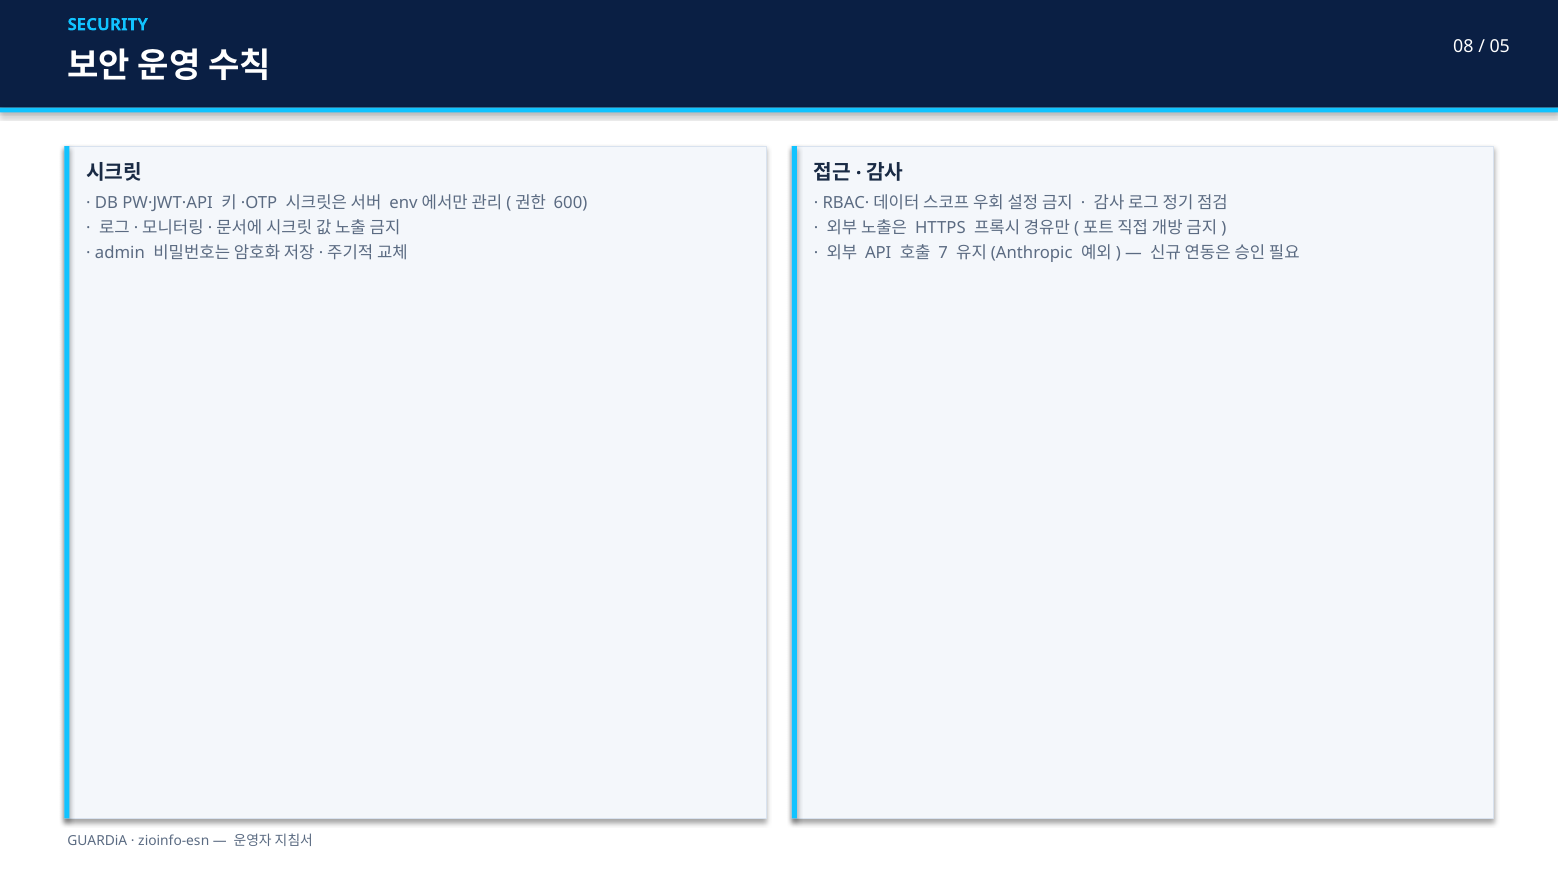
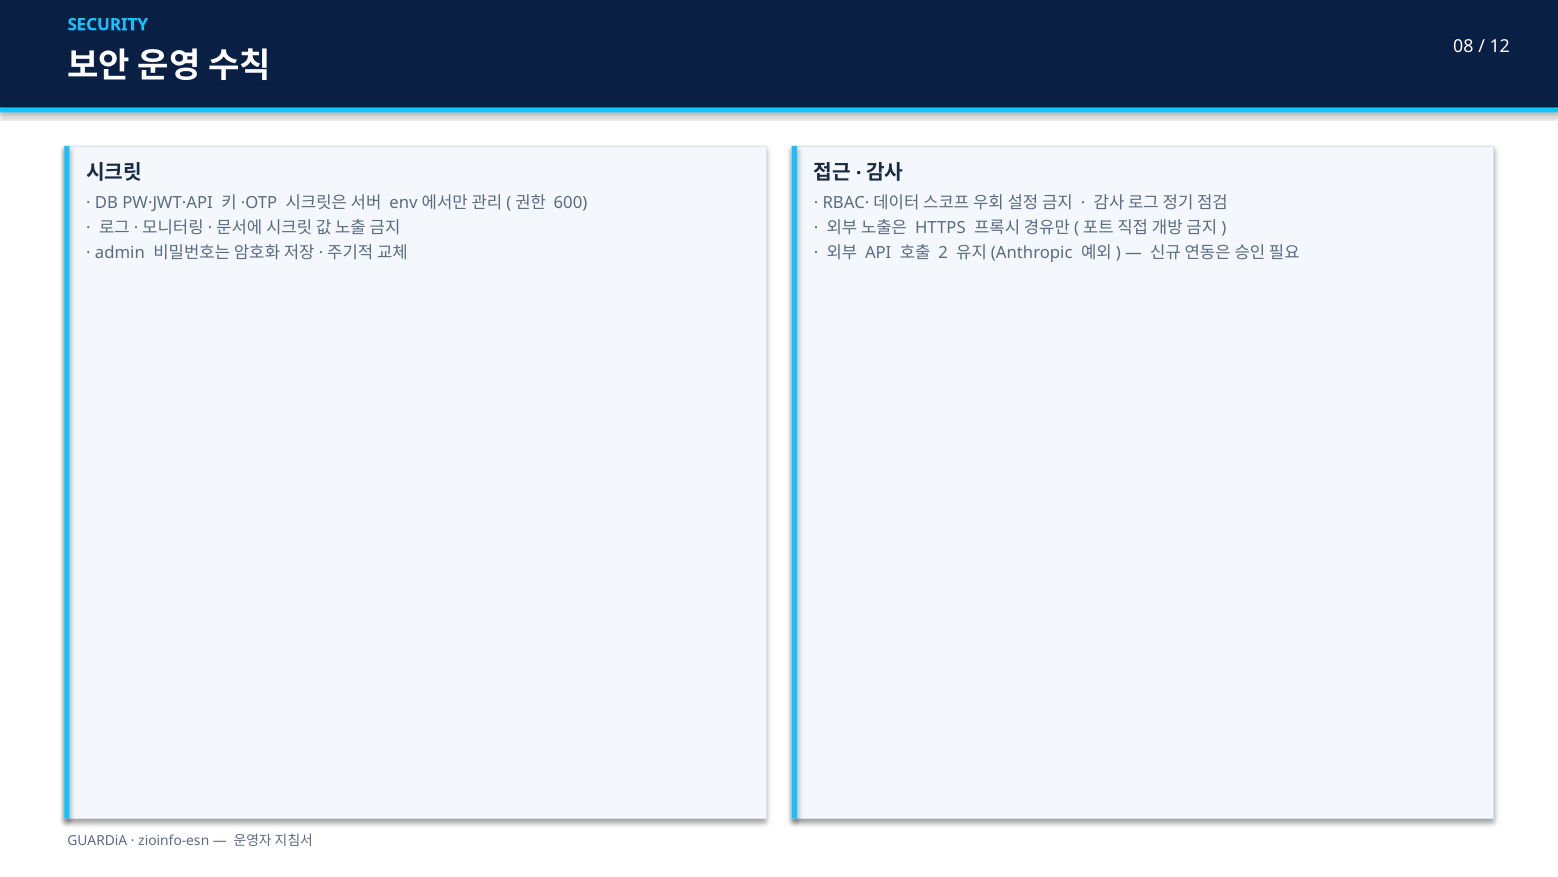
05: 05 -> 12 (1500, 46)
7: 7 -> 2 (943, 253)
